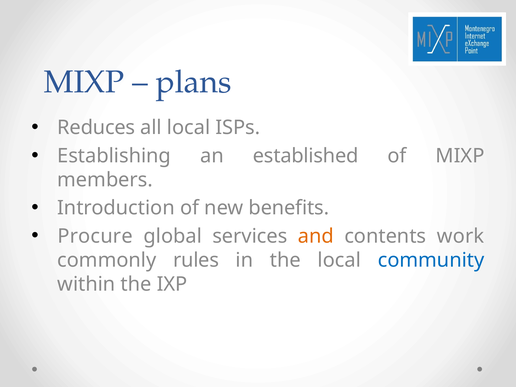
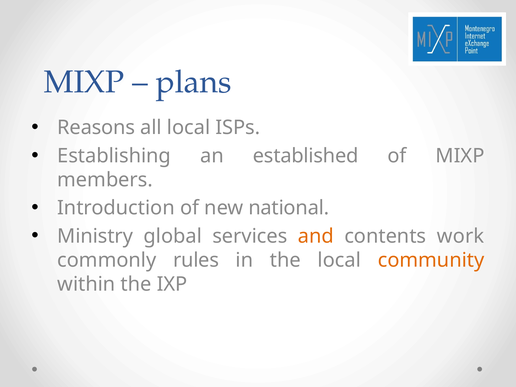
Reduces: Reduces -> Reasons (96, 128)
benefits: benefits -> national (289, 208)
Procure: Procure -> Ministry (95, 236)
community colour: blue -> orange (431, 260)
